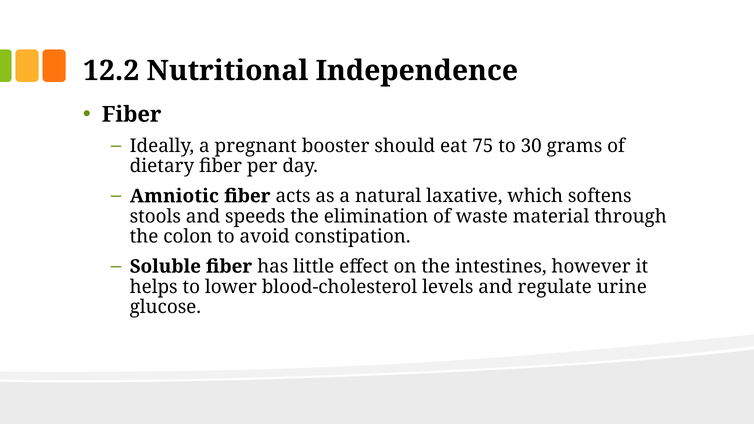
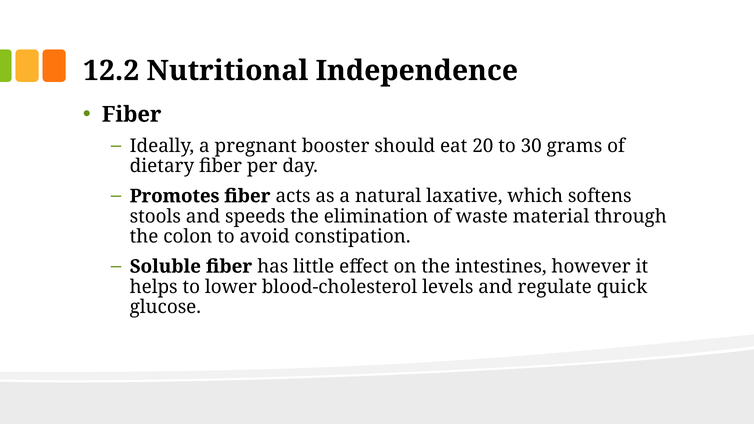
75: 75 -> 20 (483, 146)
Amniotic: Amniotic -> Promotes (175, 196)
urine: urine -> quick (622, 287)
